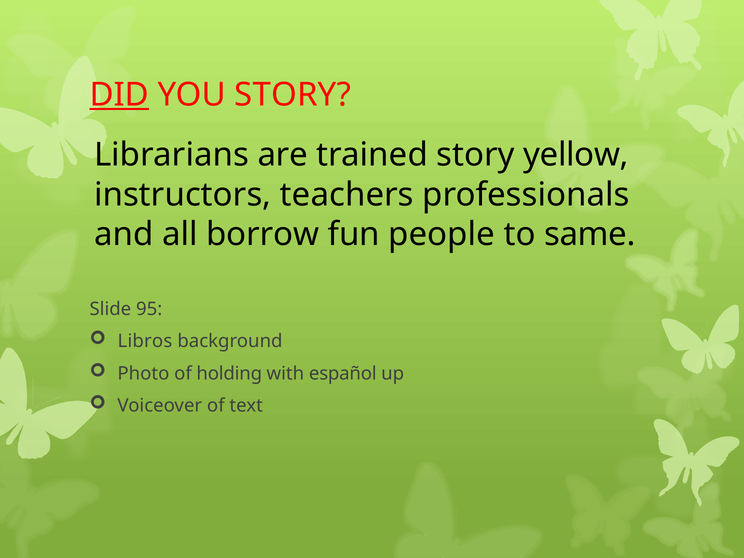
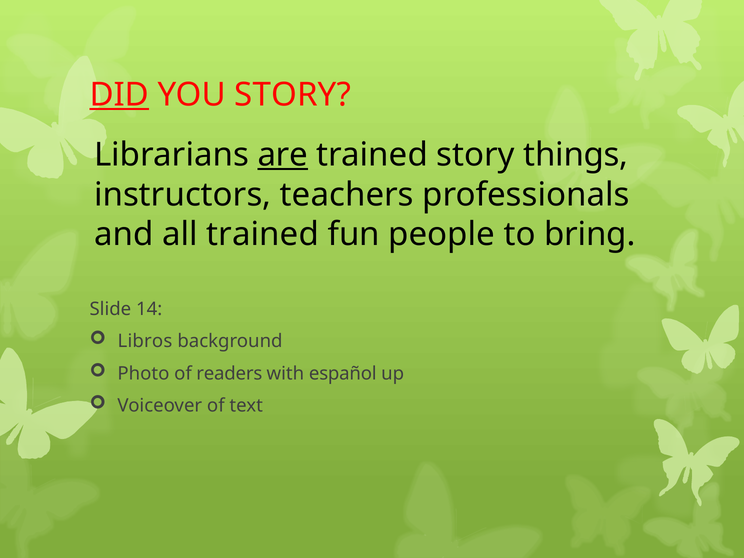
are underline: none -> present (283, 155)
yellow: yellow -> things (576, 155)
all borrow: borrow -> trained (263, 234)
same: same -> bring (590, 234)
95: 95 -> 14 (149, 309)
holding: holding -> readers (229, 374)
